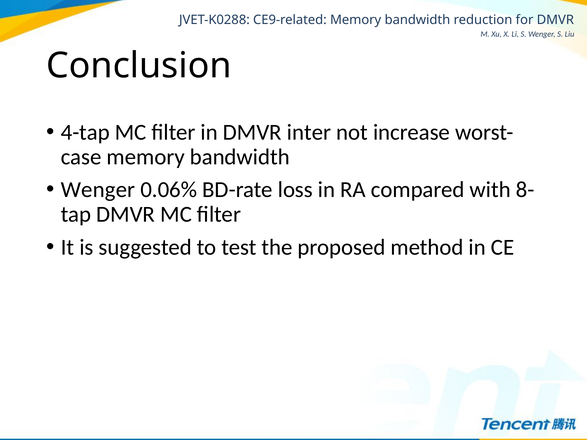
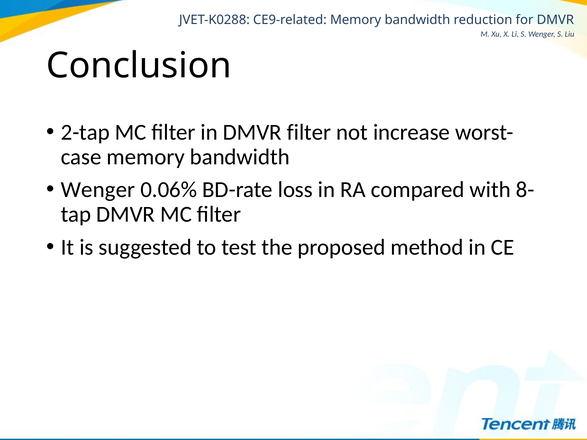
4-tap: 4-tap -> 2-tap (85, 132)
DMVR inter: inter -> filter (309, 132)
